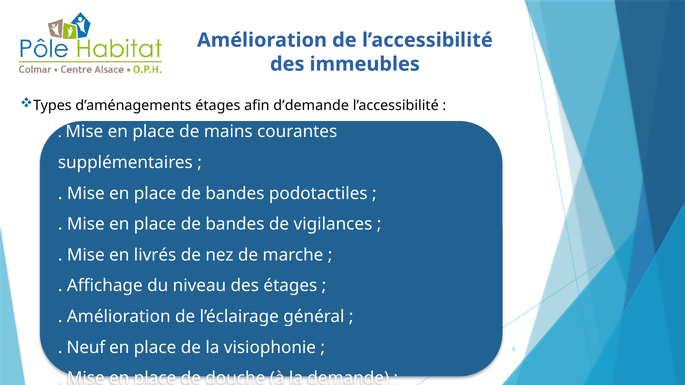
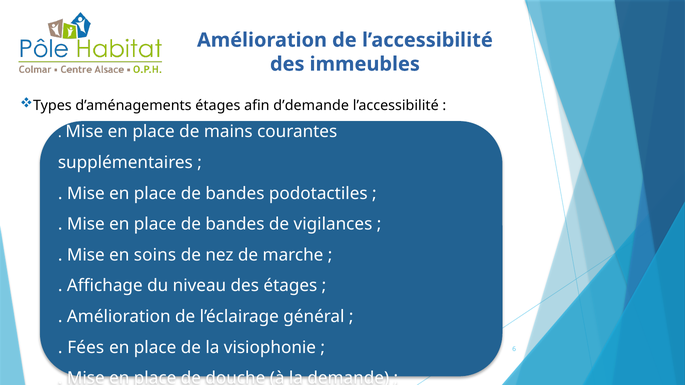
livrés: livrés -> soins (155, 255)
Neuf: Neuf -> Fées (86, 348)
